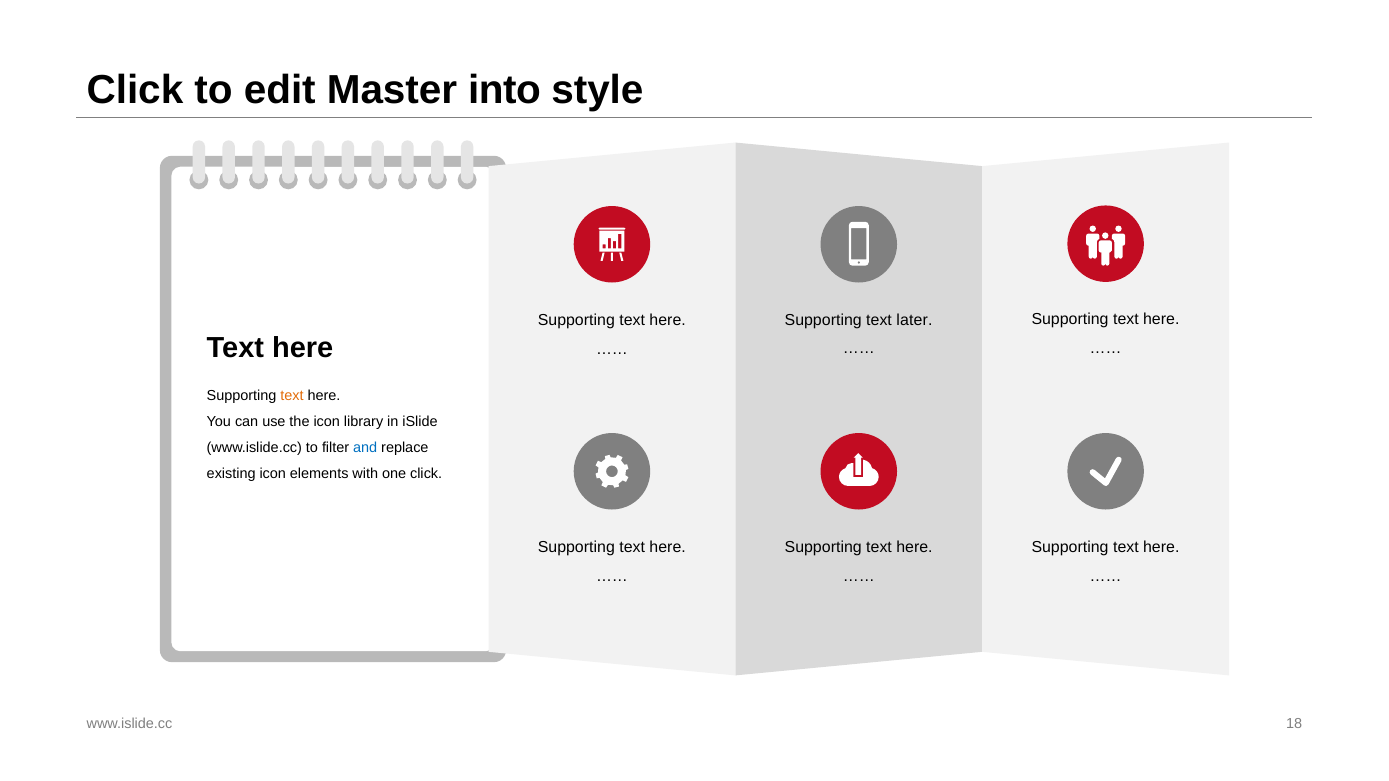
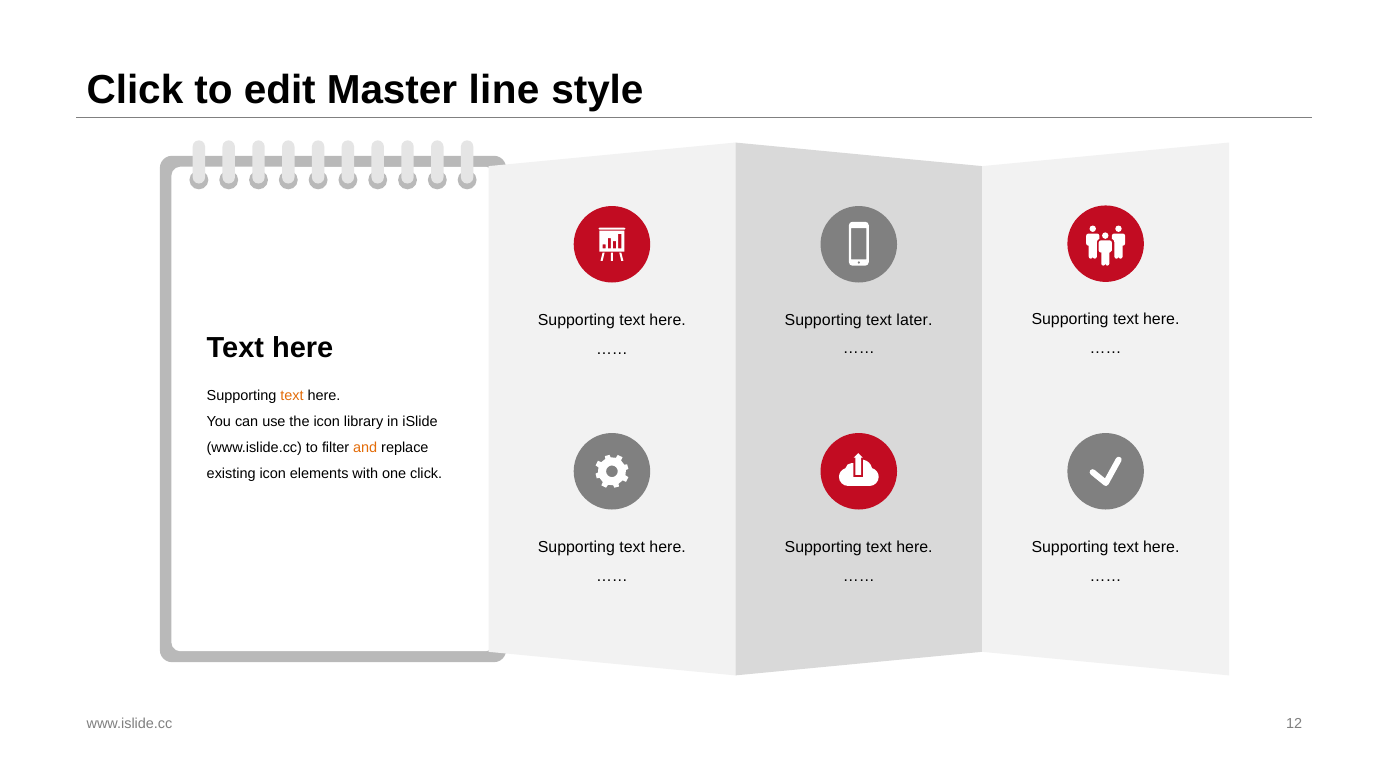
into: into -> line (504, 90)
and colour: blue -> orange (365, 448)
18: 18 -> 12 (1294, 724)
